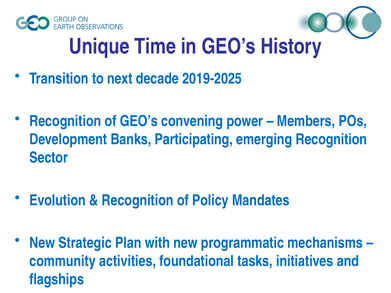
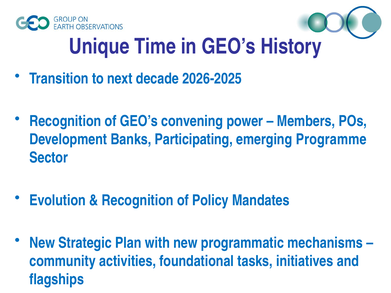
2019-2025: 2019-2025 -> 2026-2025 (212, 79)
emerging Recognition: Recognition -> Programme (331, 140)
